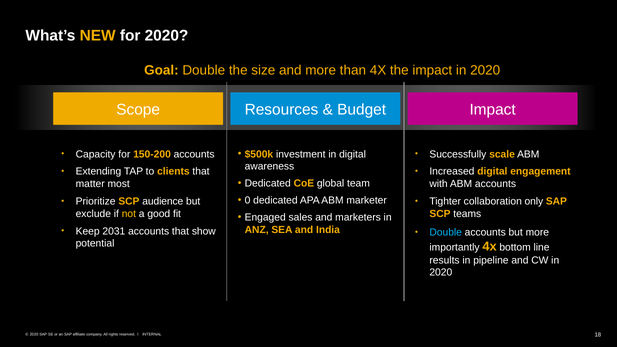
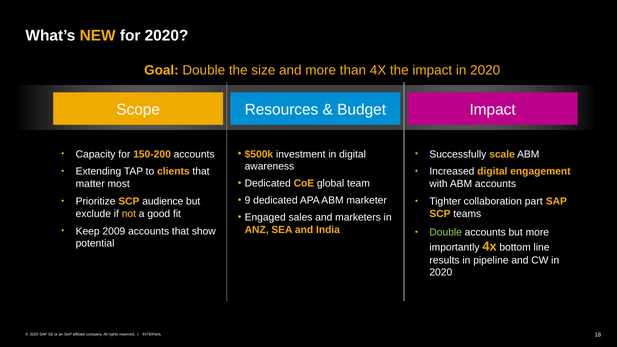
0: 0 -> 9 (248, 200)
only: only -> part (534, 201)
2031: 2031 -> 2009 (114, 231)
Double colour: light blue -> light green (446, 232)
